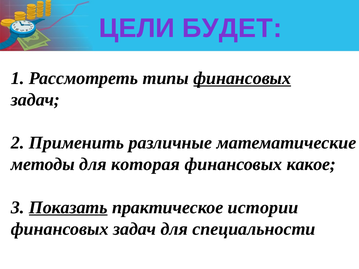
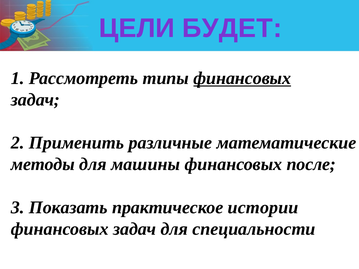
которая: которая -> машины (146, 164)
какое: какое -> после (311, 164)
Показать underline: present -> none (68, 208)
